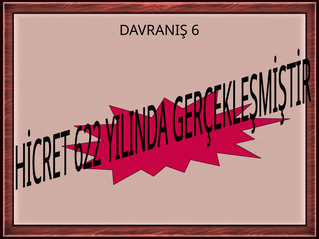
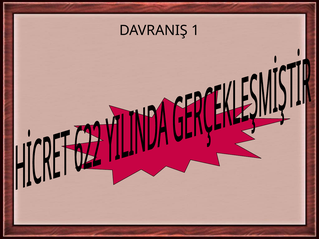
6: 6 -> 1 (195, 30)
